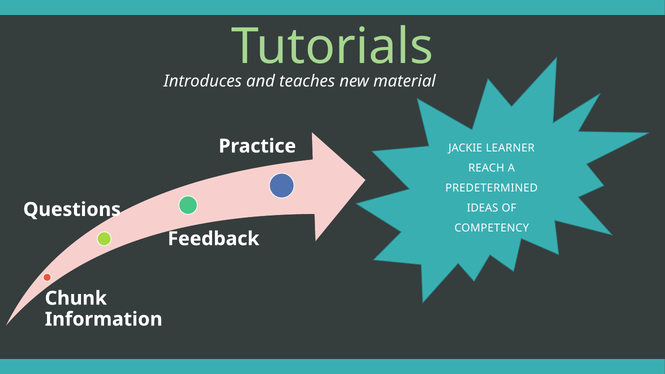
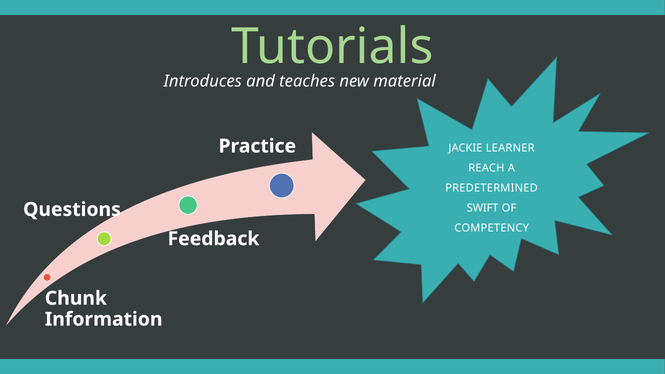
IDEAS: IDEAS -> SWIFT (483, 208)
